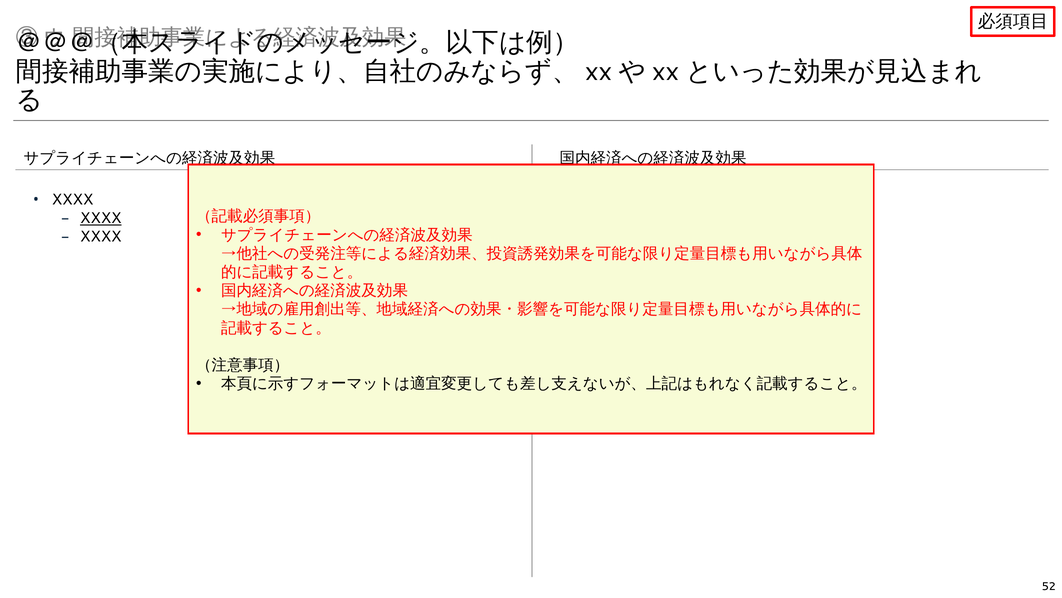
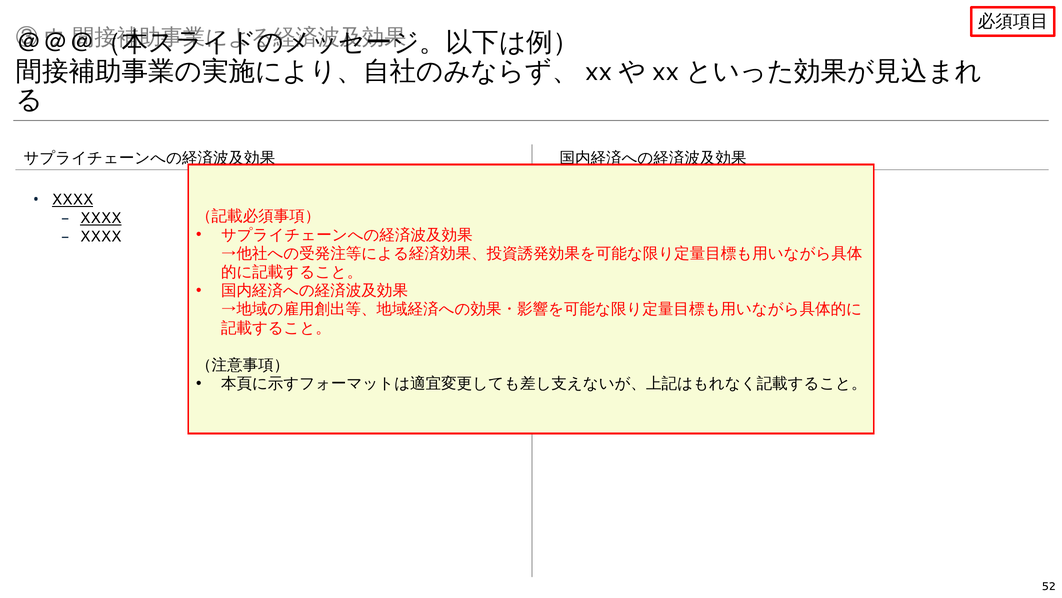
XXXX underline: none -> present (73, 199)
